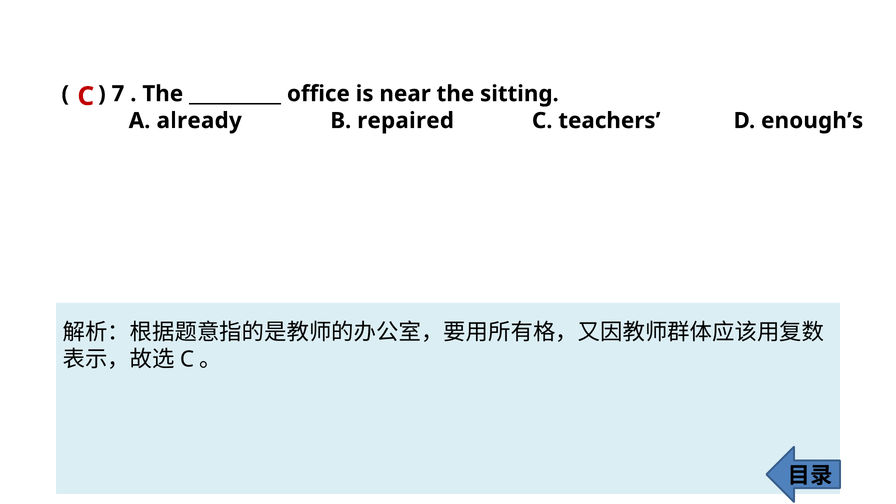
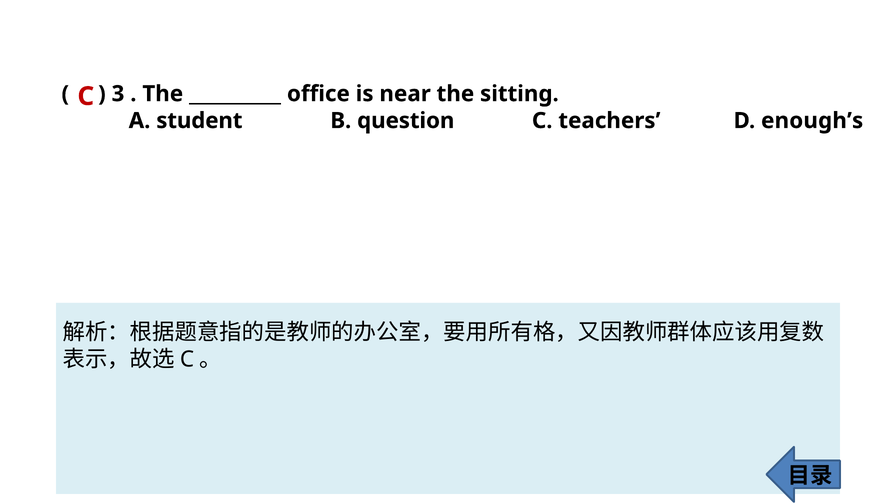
7: 7 -> 3 (118, 94)
already: already -> student (199, 121)
repaired: repaired -> question (406, 121)
